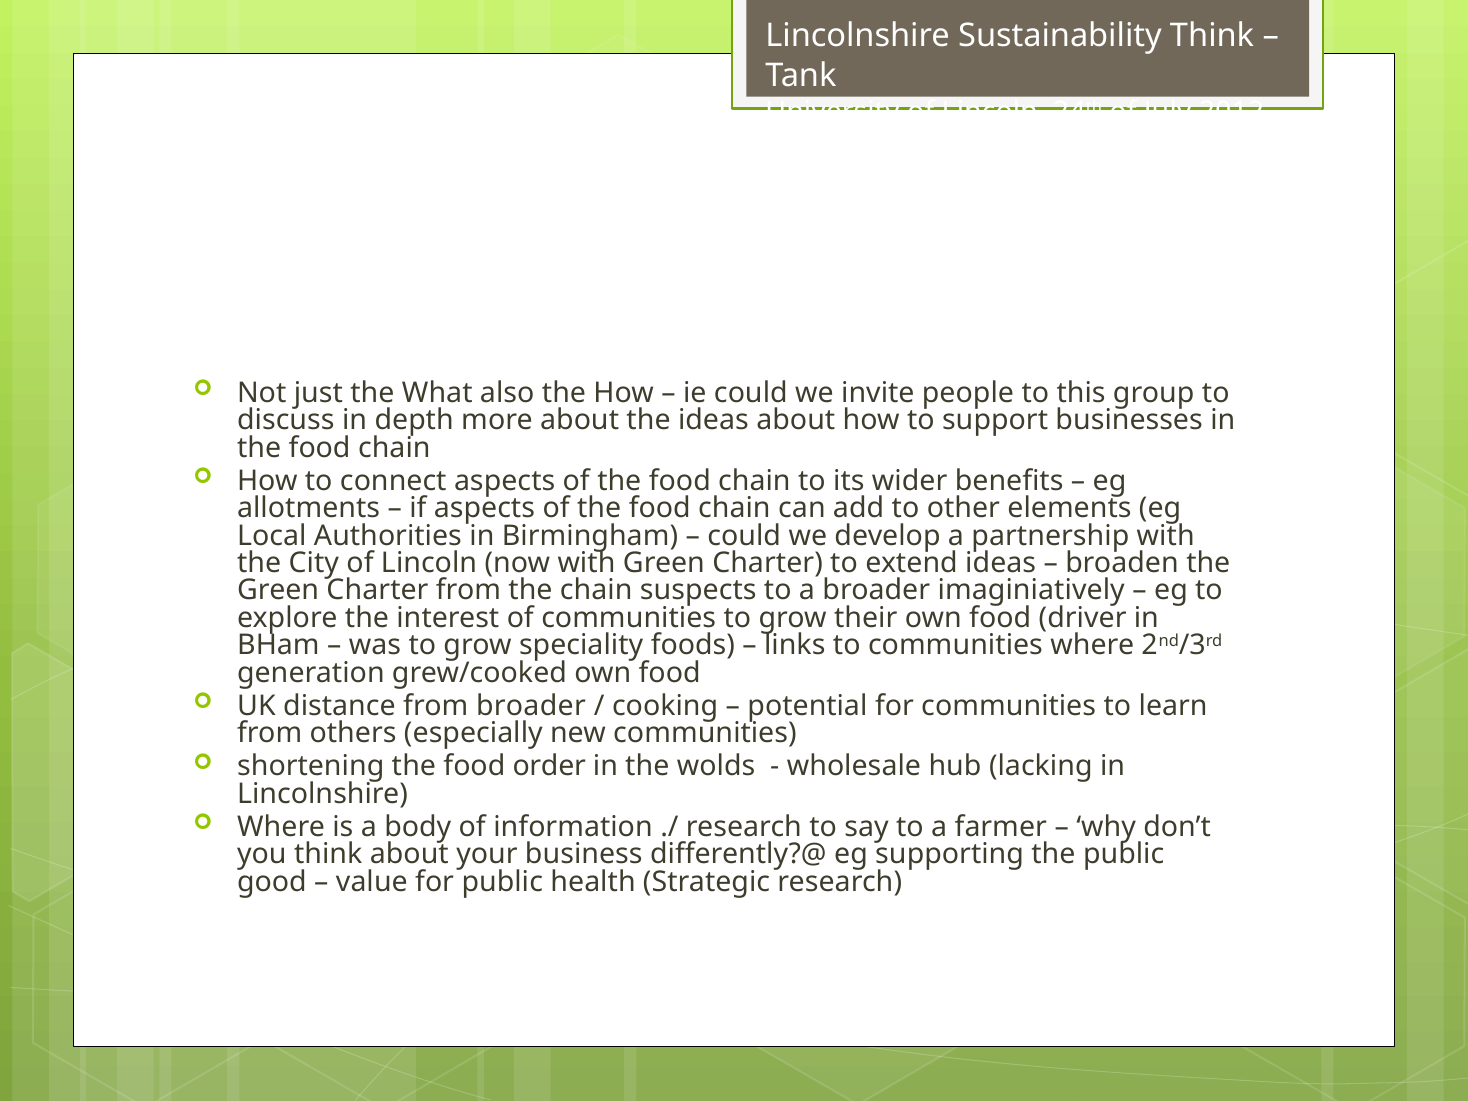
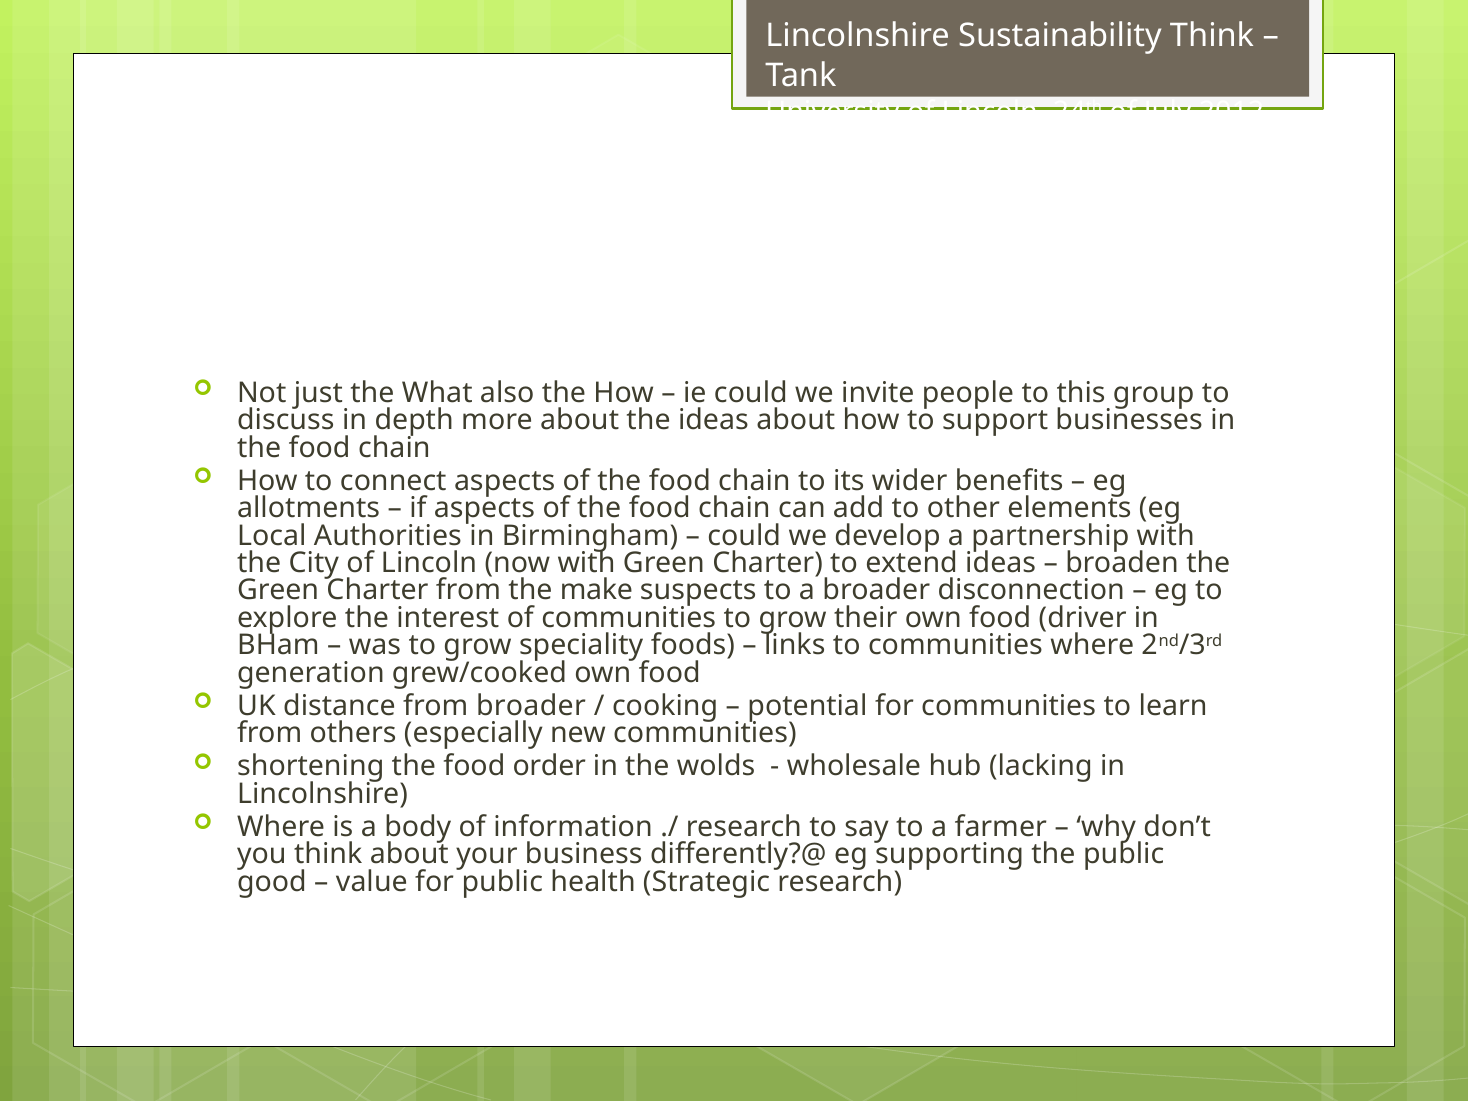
the chain: chain -> make (596, 590)
imaginiatively: imaginiatively -> disconnection (1031, 590)
